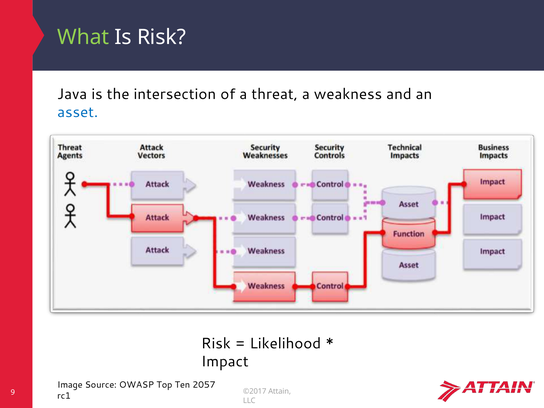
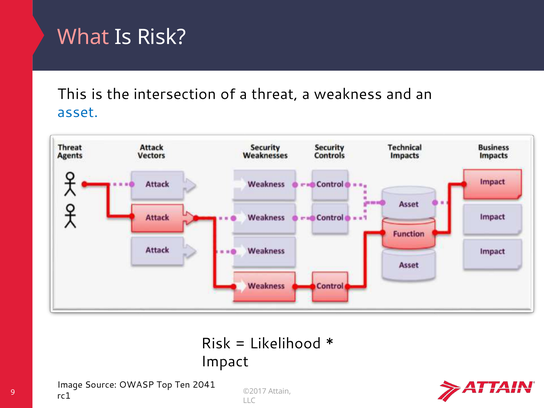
What colour: light green -> pink (83, 37)
Java: Java -> This (72, 94)
2057: 2057 -> 2041 (204, 385)
